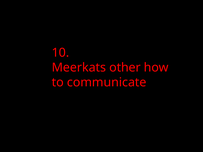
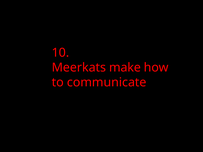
other: other -> make (125, 68)
